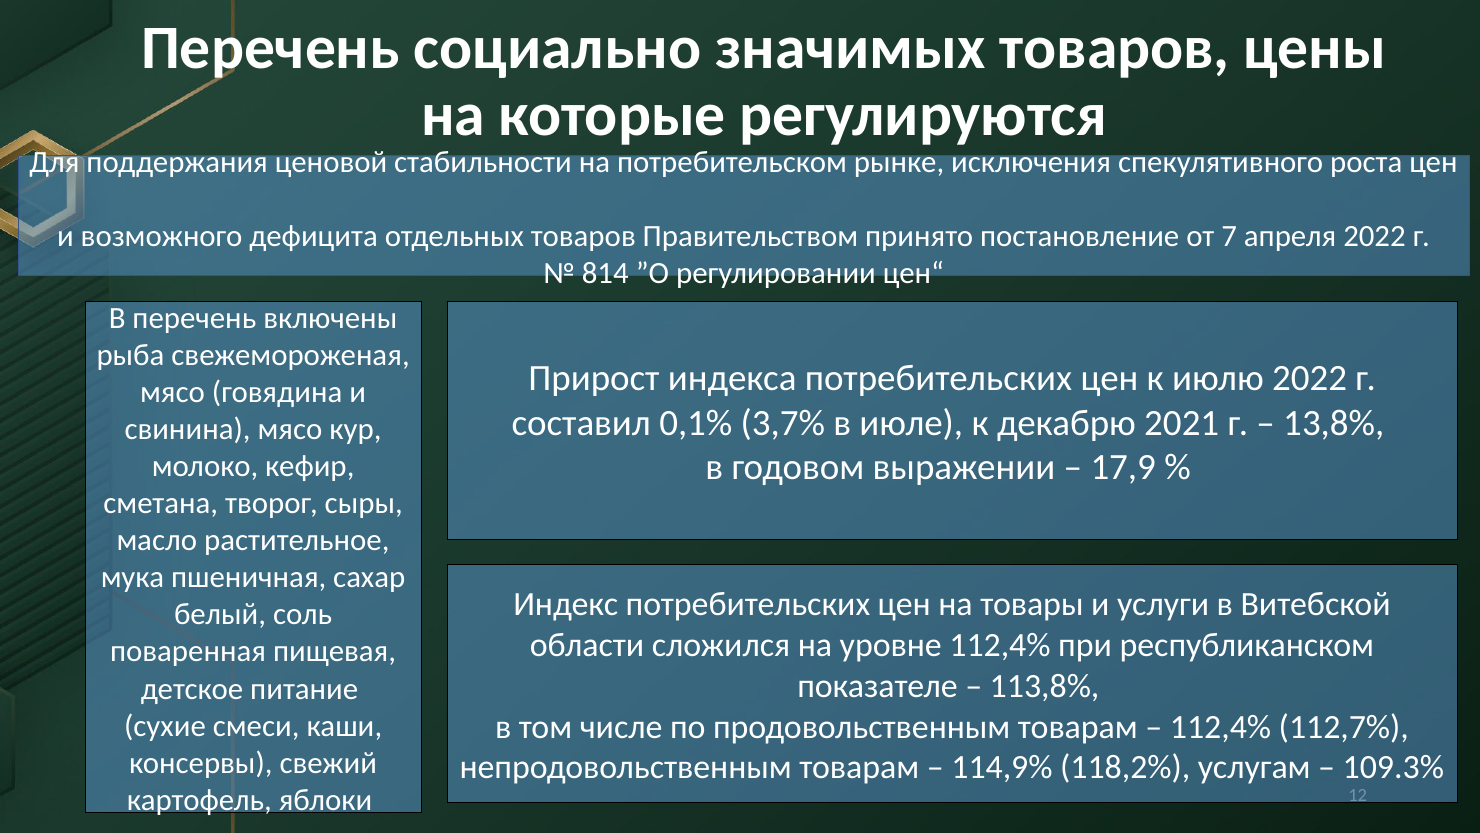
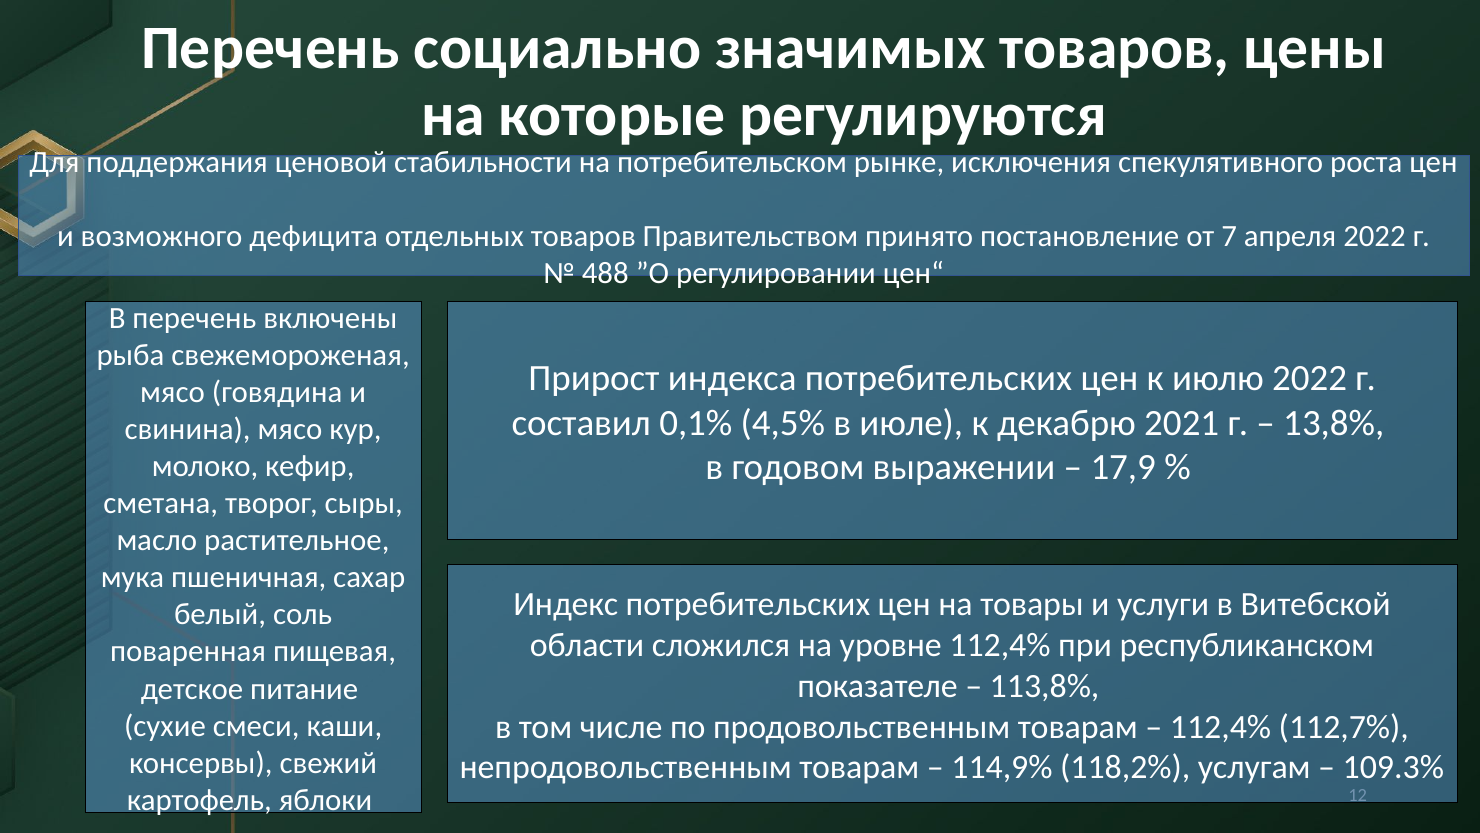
814: 814 -> 488 (605, 273)
3,7%: 3,7% -> 4,5% (783, 423)
